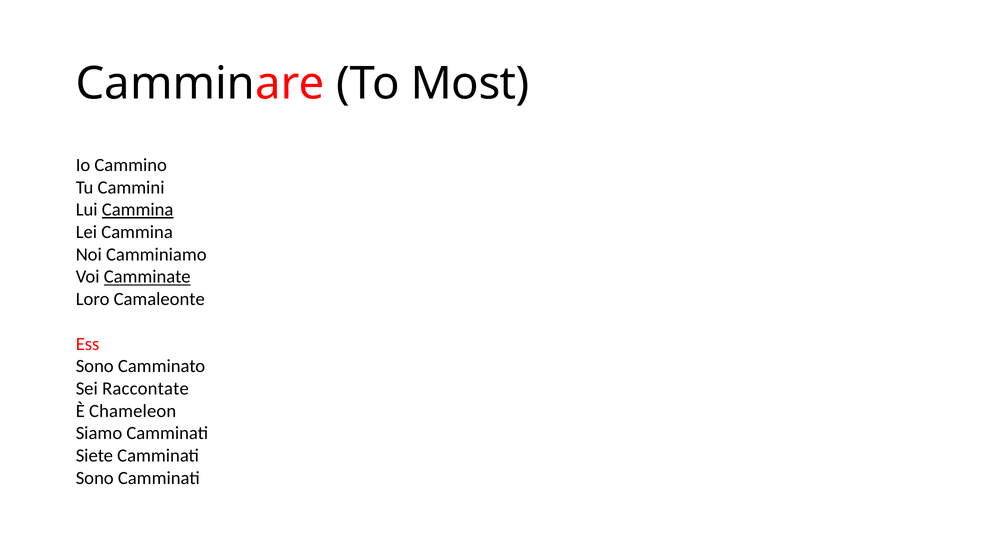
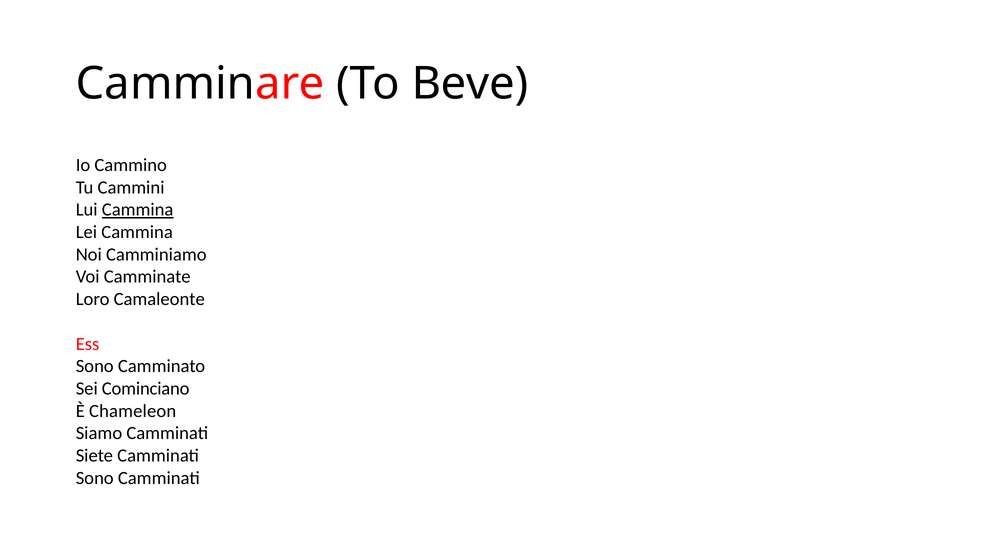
Most: Most -> Beve (470, 83)
Camminate underline: present -> none (147, 277)
Raccontate: Raccontate -> Cominciano (146, 389)
